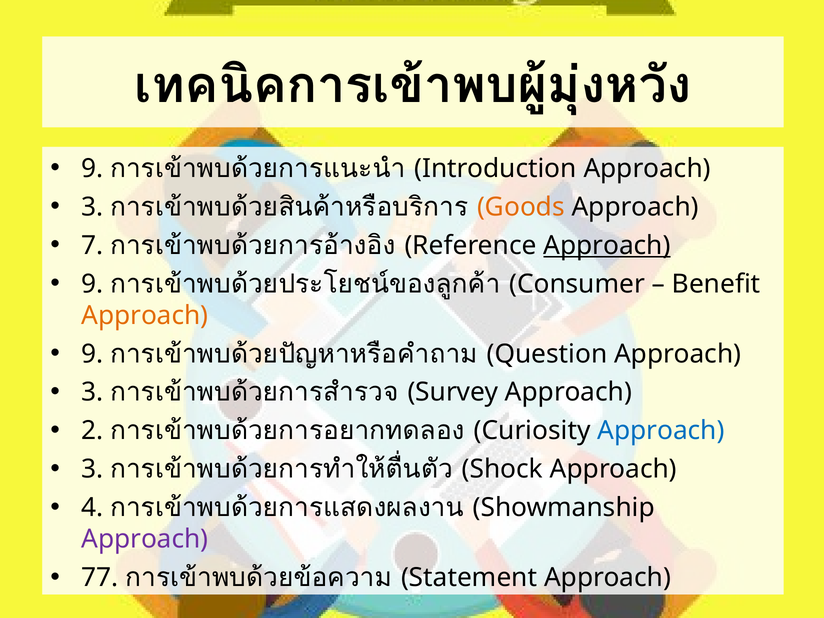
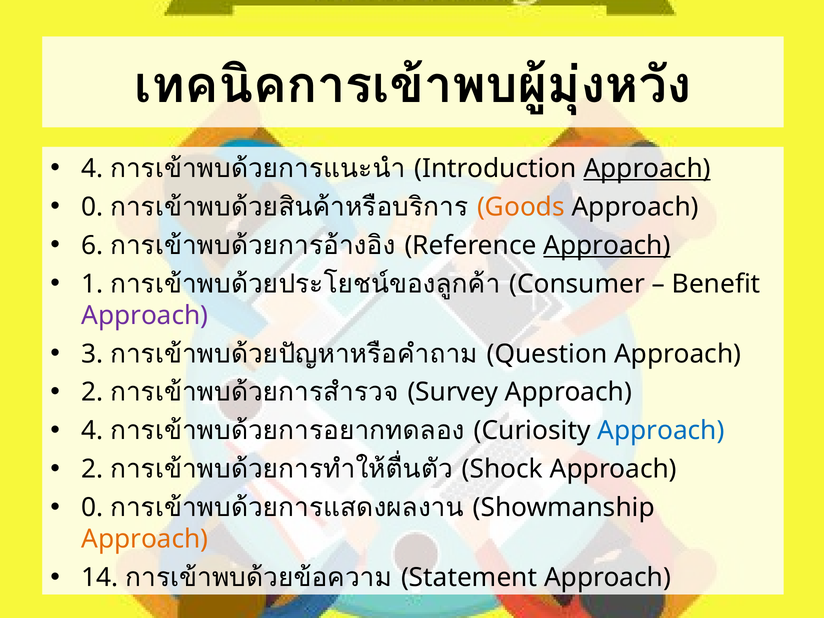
9: 9 -> 4 (92, 169)
Approach underline: none -> present (647, 169)
3: 3 -> 0 (92, 207)
7: 7 -> 6 (92, 245)
9: 9 -> 1 (92, 284)
Approach colour: orange -> purple (145, 315)
9: 9 -> 3 (92, 354)
3: 3 -> 2 (92, 392)
2: 2 -> 4 (92, 431)
3: 3 -> 2 (92, 469)
4: 4 -> 0 (92, 508)
Approach colour: purple -> orange (145, 539)
77: 77 -> 14 (100, 578)
